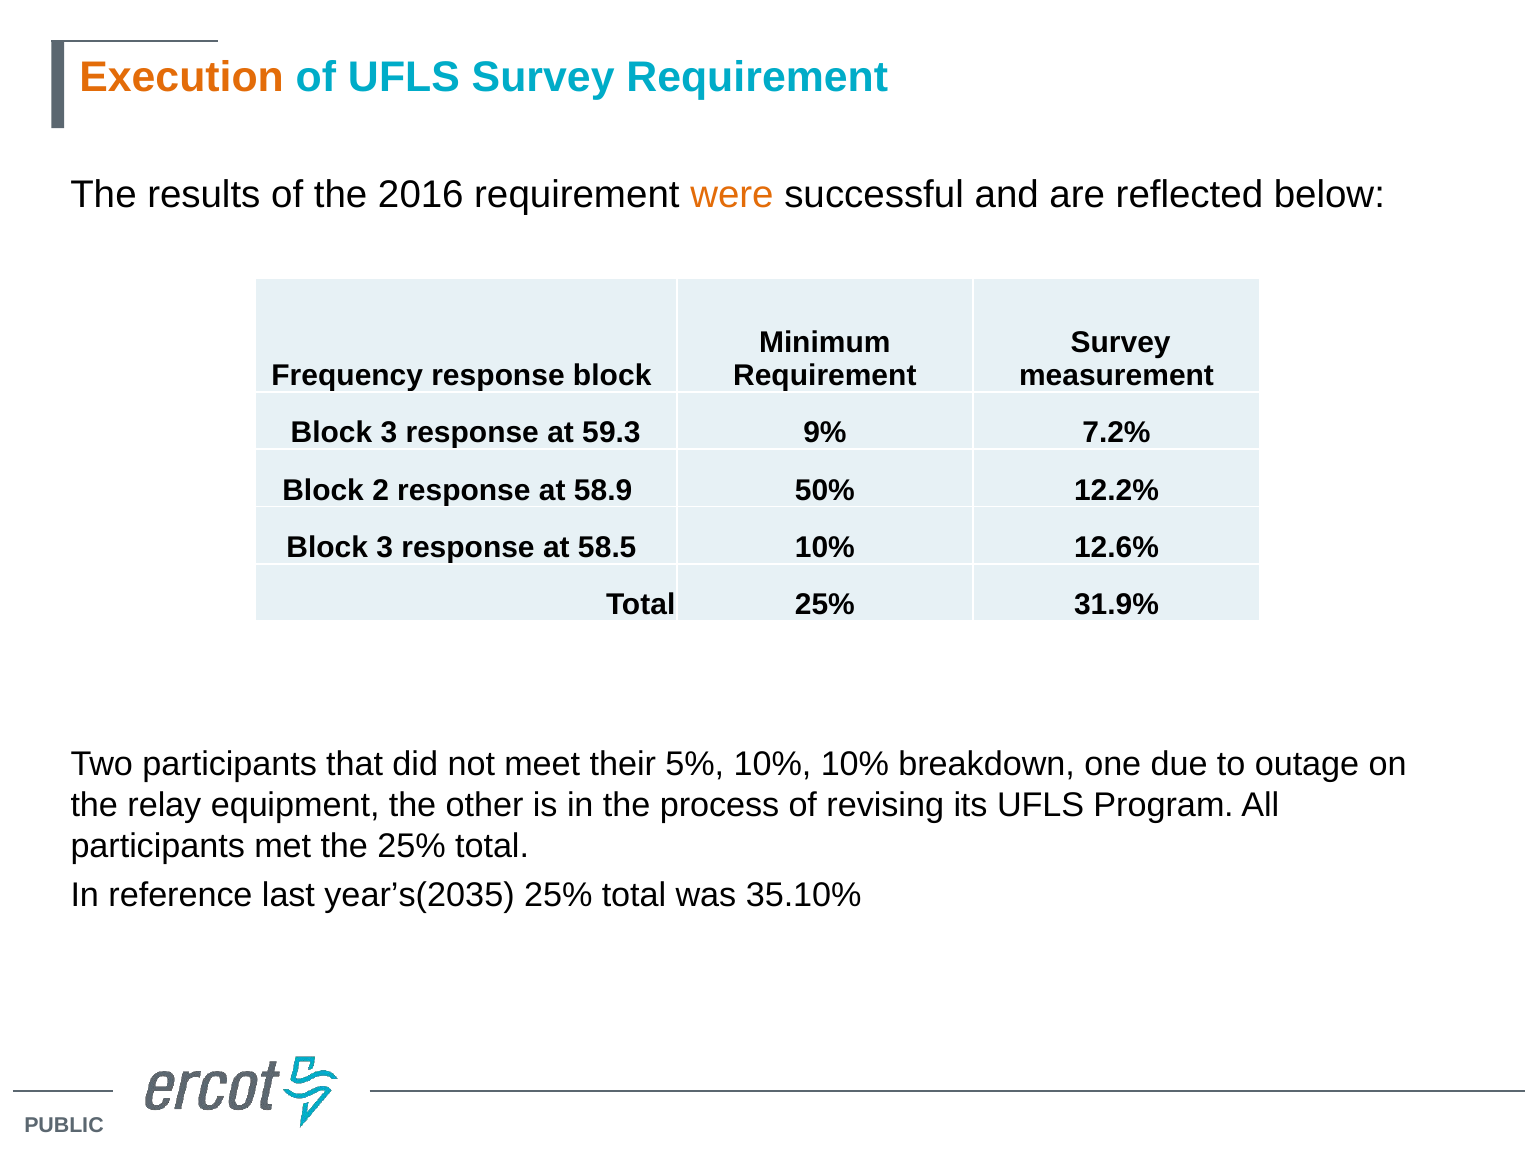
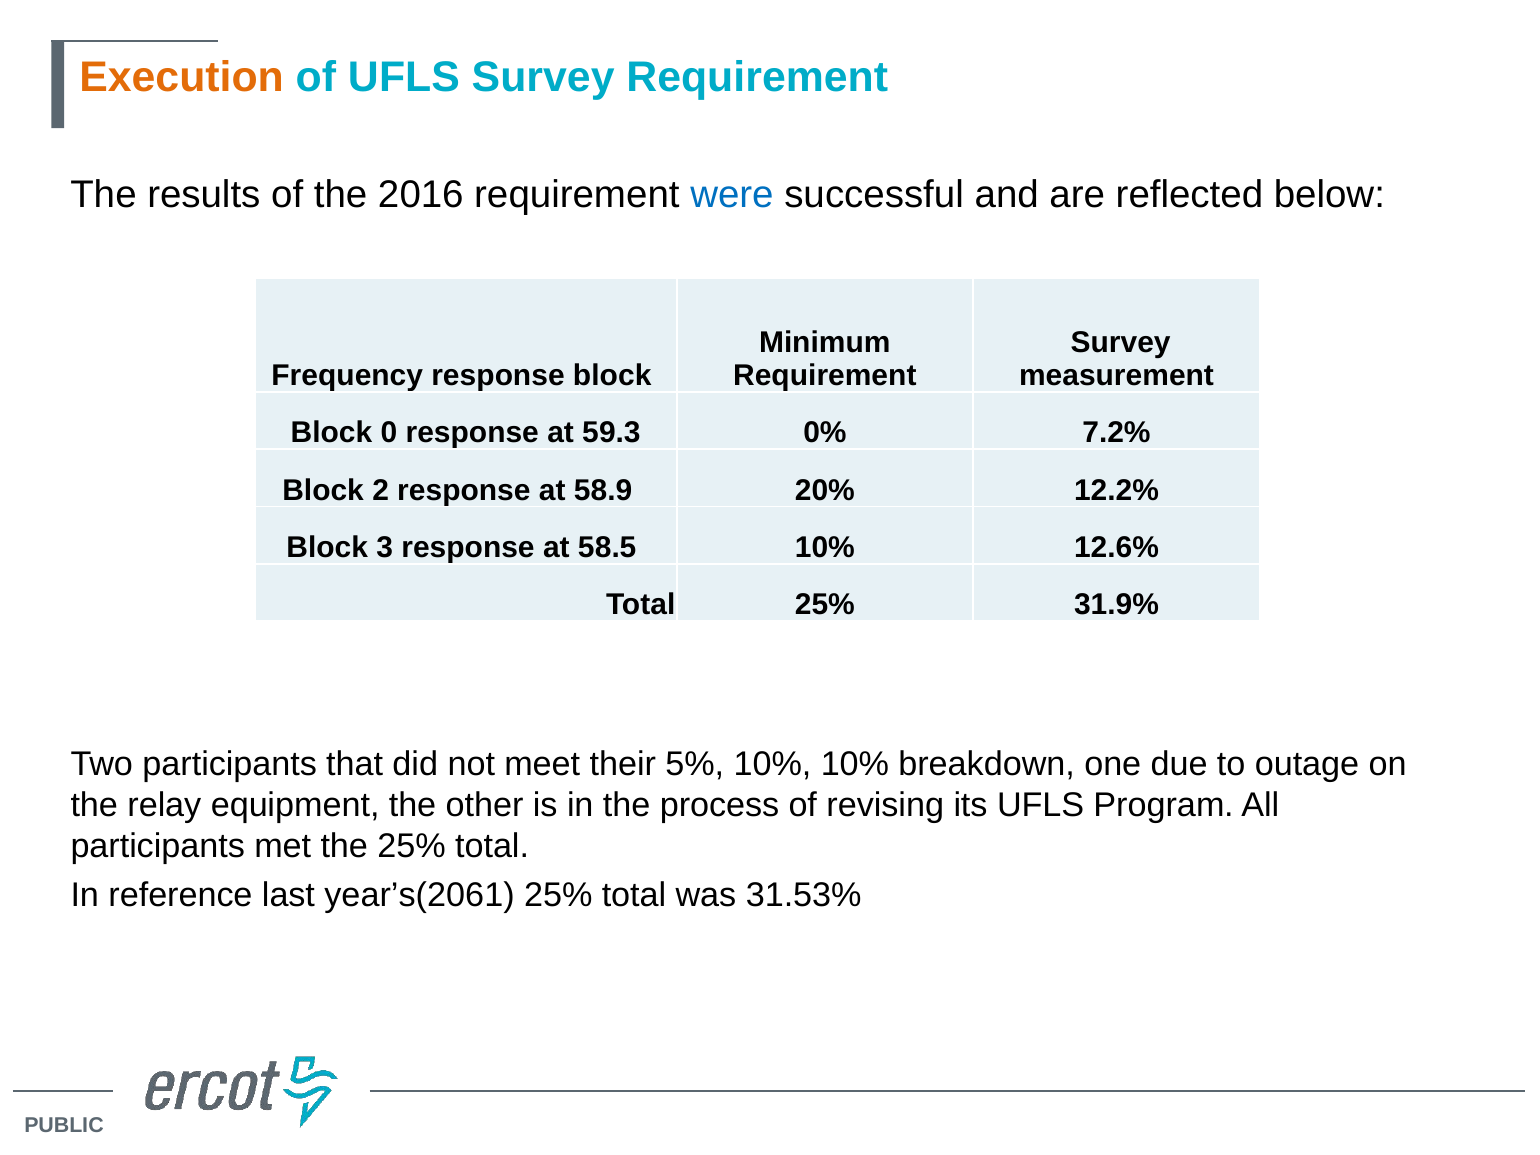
were colour: orange -> blue (732, 195)
3: 3 -> 0 (389, 433)
9%: 9% -> 0% (825, 433)
50%: 50% -> 20% (825, 490)
year’s(2035: year’s(2035 -> year’s(2061 (420, 895)
35.10%: 35.10% -> 31.53% (804, 895)
